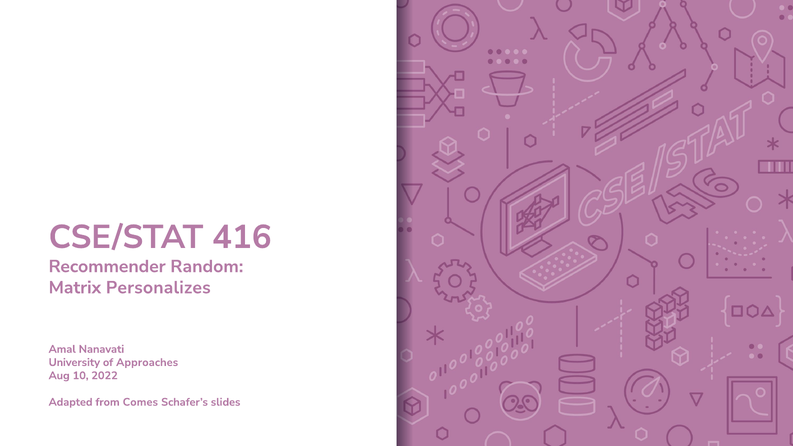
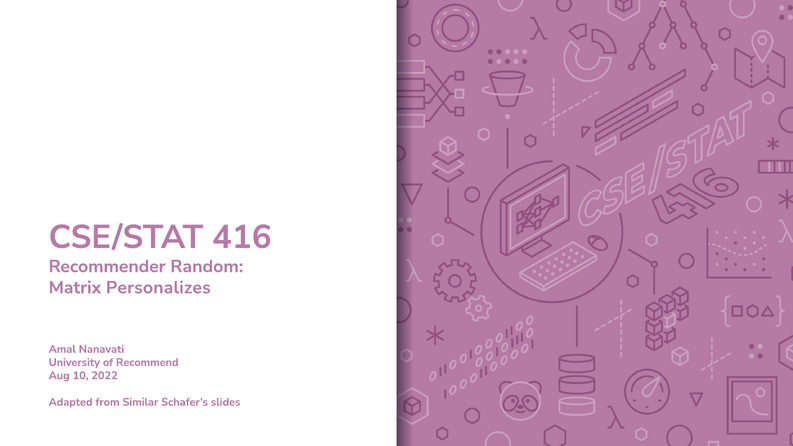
Approaches: Approaches -> Recommend (147, 362)
Comes: Comes -> Similar (140, 402)
